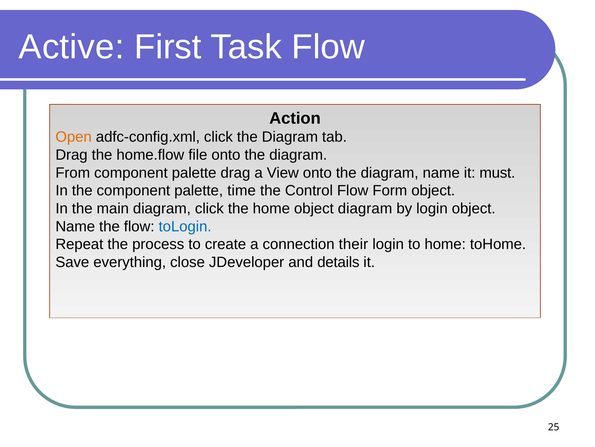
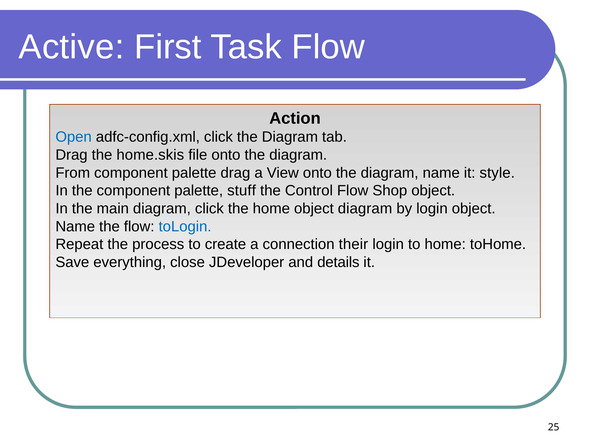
Open colour: orange -> blue (74, 137)
home.flow: home.flow -> home.skis (150, 155)
must: must -> style (497, 173)
time: time -> stuff (242, 190)
Form: Form -> Shop (390, 190)
